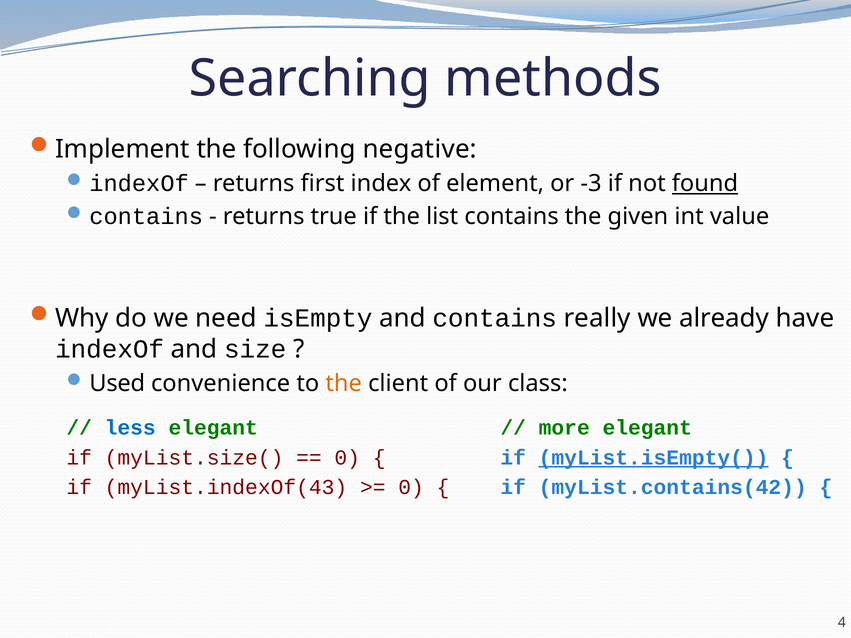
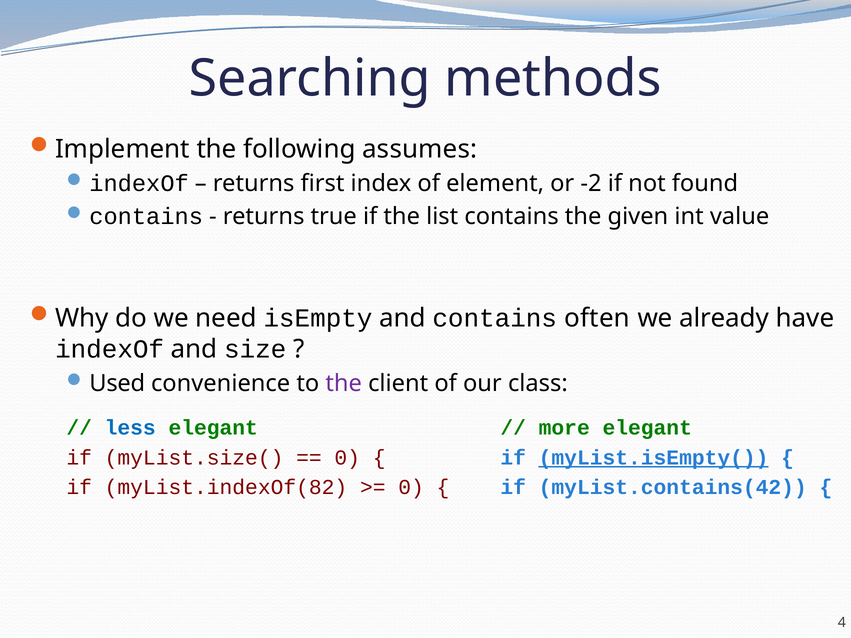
negative: negative -> assumes (420, 149)
-3: -3 -> -2 (591, 184)
found underline: present -> none (705, 184)
really: really -> often (597, 318)
the colour: orange -> purple (344, 384)
myList.indexOf(43: myList.indexOf(43 -> myList.indexOf(82 (226, 487)
